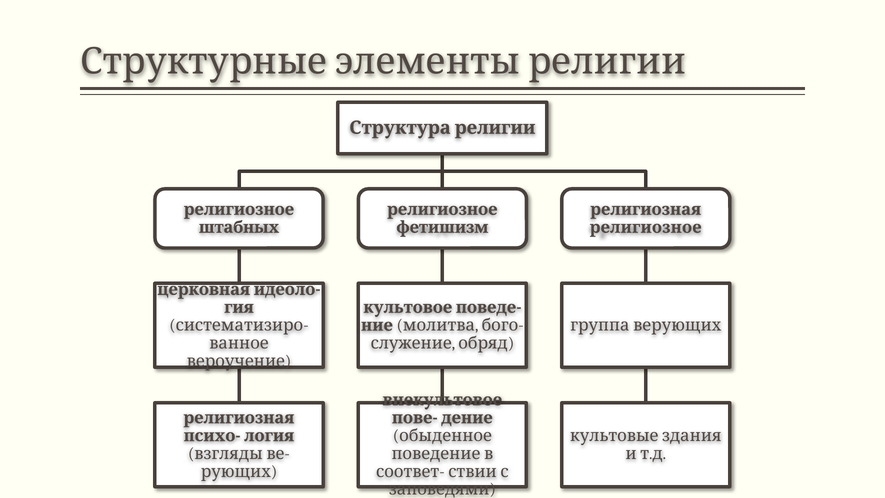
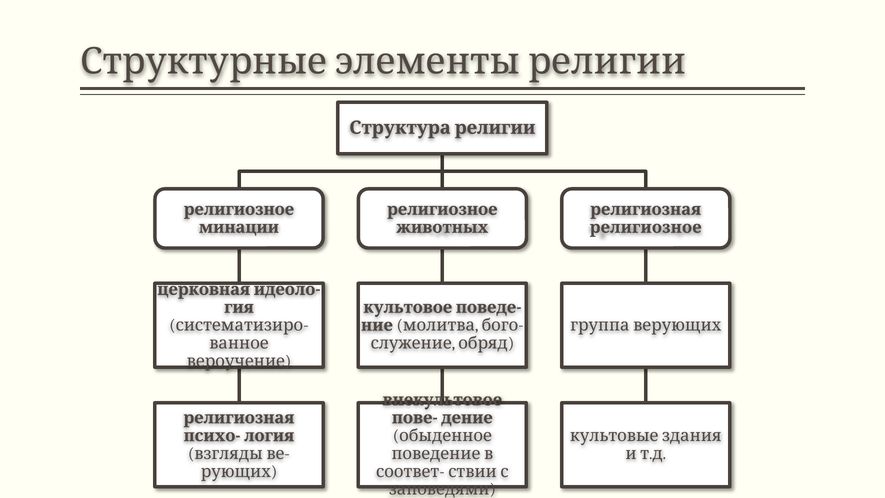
штабных: штабных -> минации (239, 227)
фетишизм: фетишизм -> животных (442, 227)
